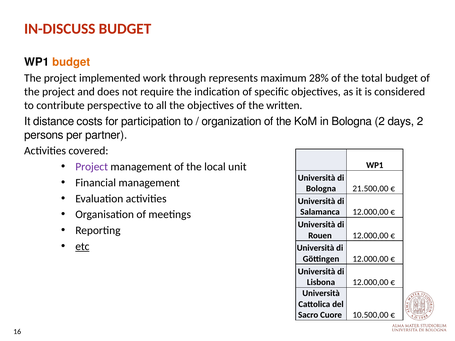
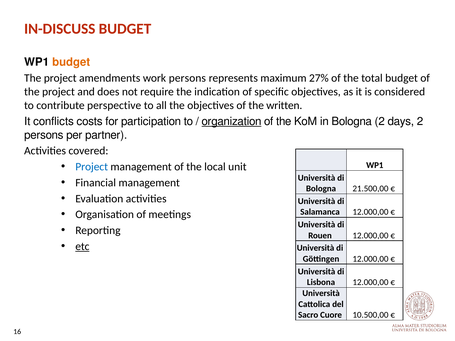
implemented: implemented -> amendments (110, 78)
work through: through -> persons (187, 78)
28%: 28% -> 27% (319, 78)
distance: distance -> conflicts (53, 121)
organization underline: none -> present (231, 121)
Project colour: purple -> blue (92, 167)
